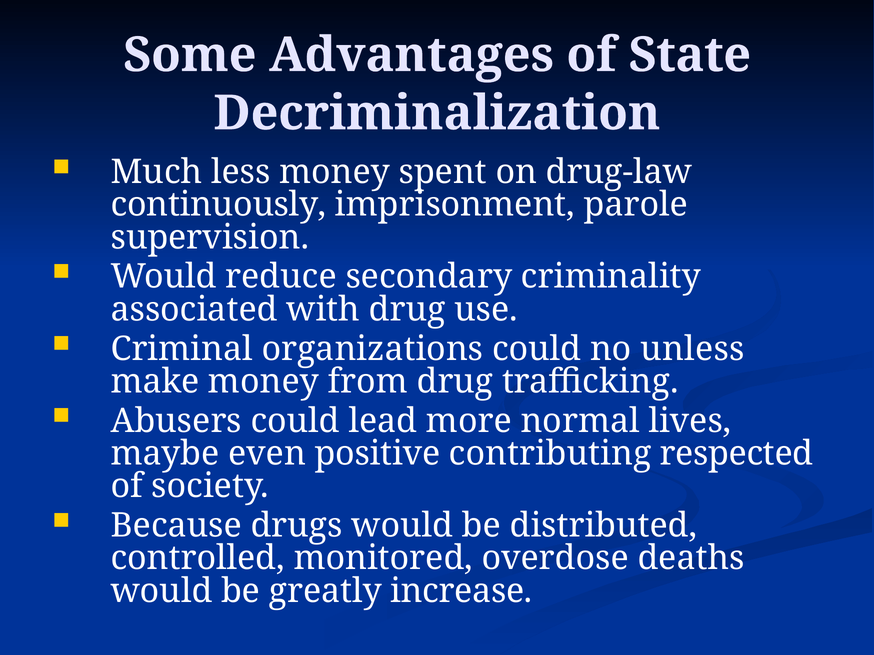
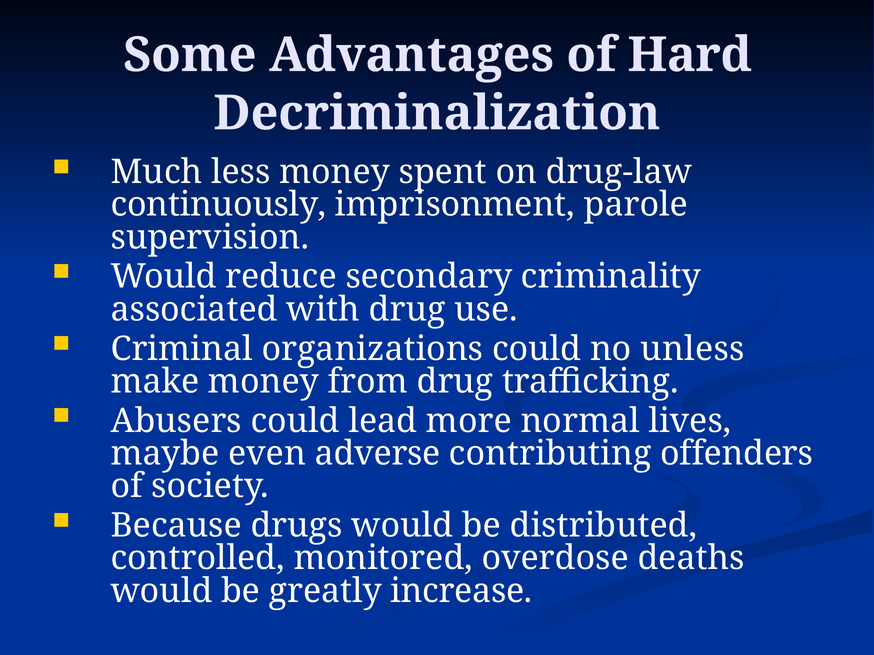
State: State -> Hard (690, 55)
positive: positive -> adverse (378, 454)
respected: respected -> offenders (737, 454)
